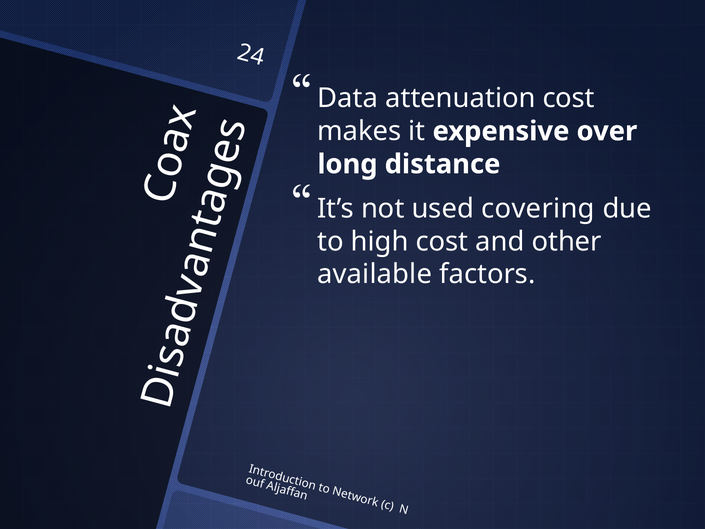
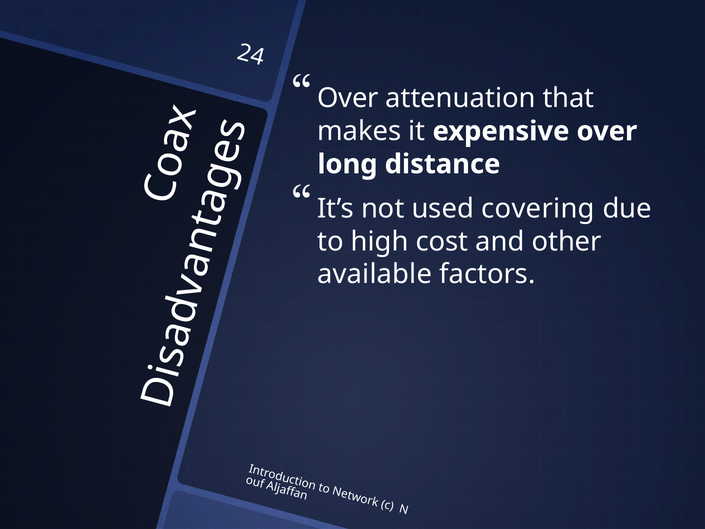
Data: Data -> Over (348, 98)
attenuation cost: cost -> that (569, 98)
